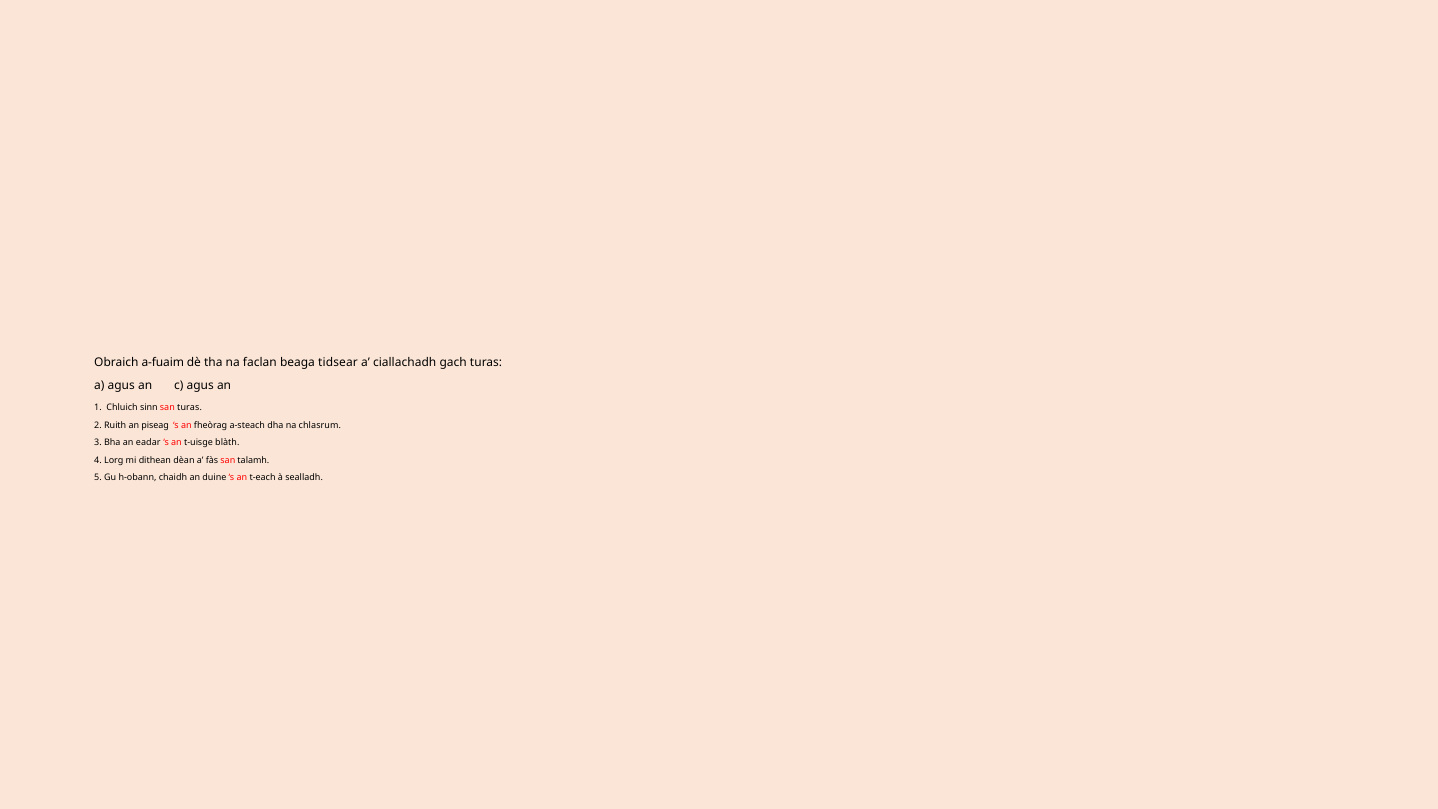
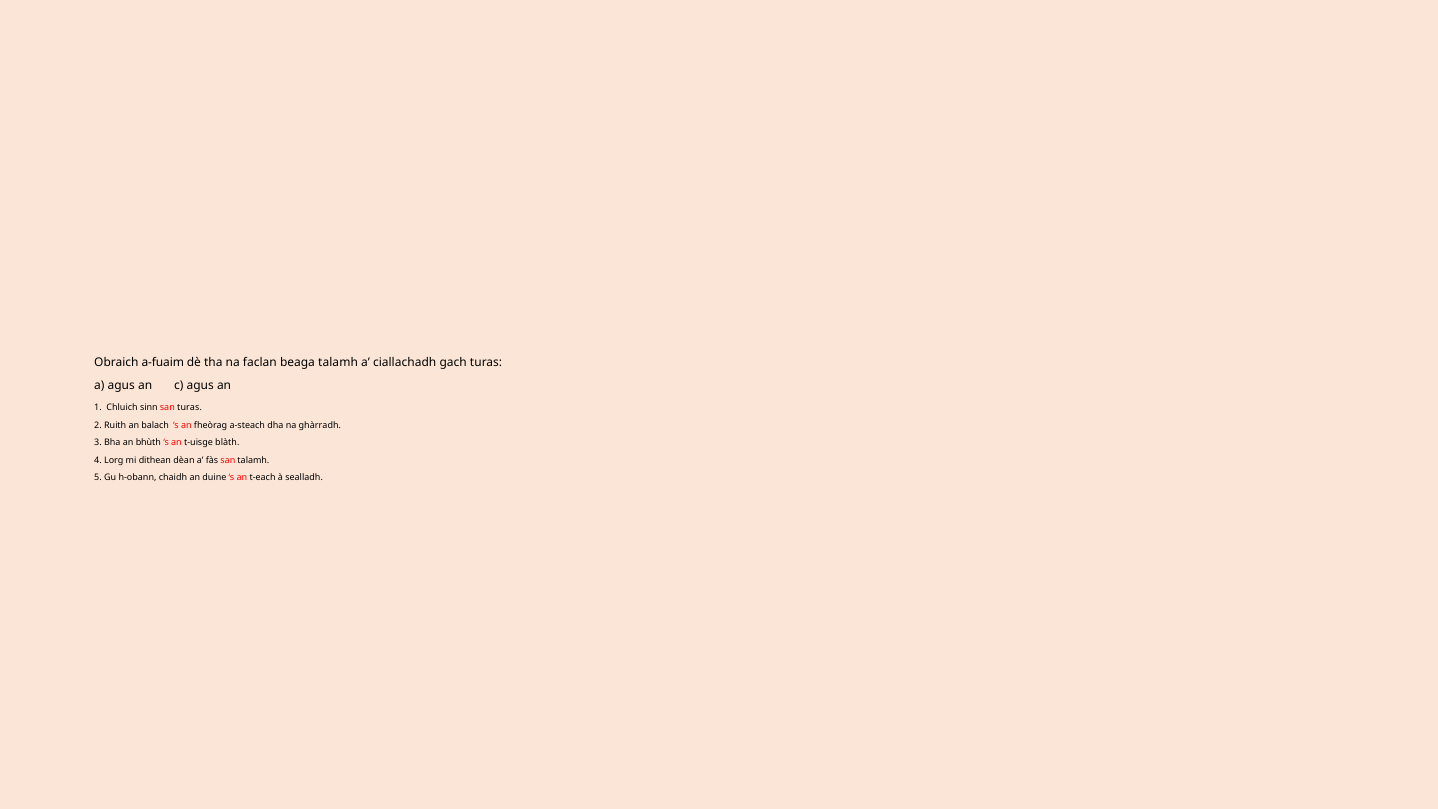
beaga tidsear: tidsear -> talamh (338, 362)
piseag: piseag -> balach (155, 425)
chlasrum: chlasrum -> ghàrradh (320, 425)
eadar: eadar -> bhùth (148, 442)
